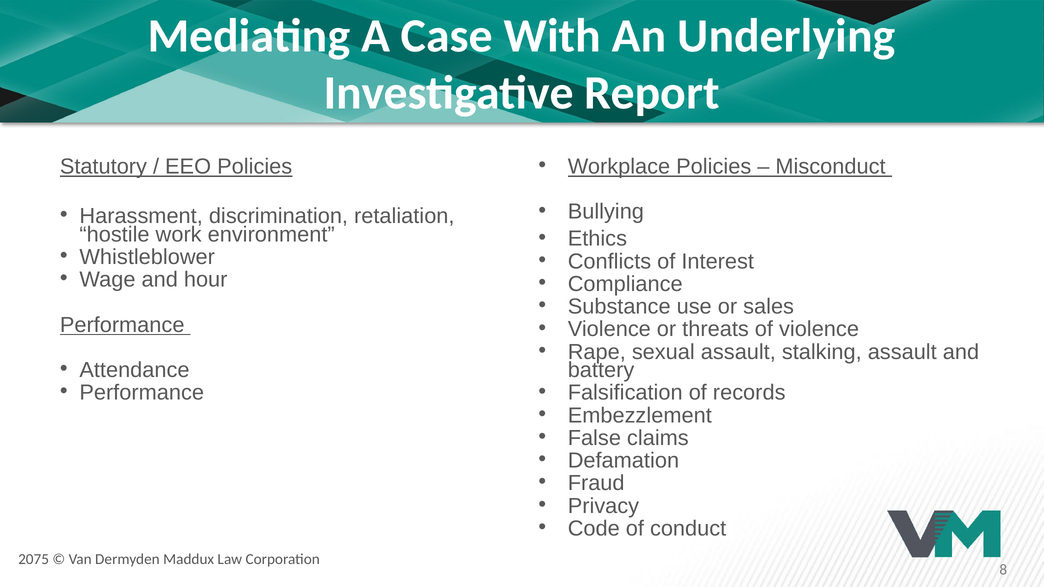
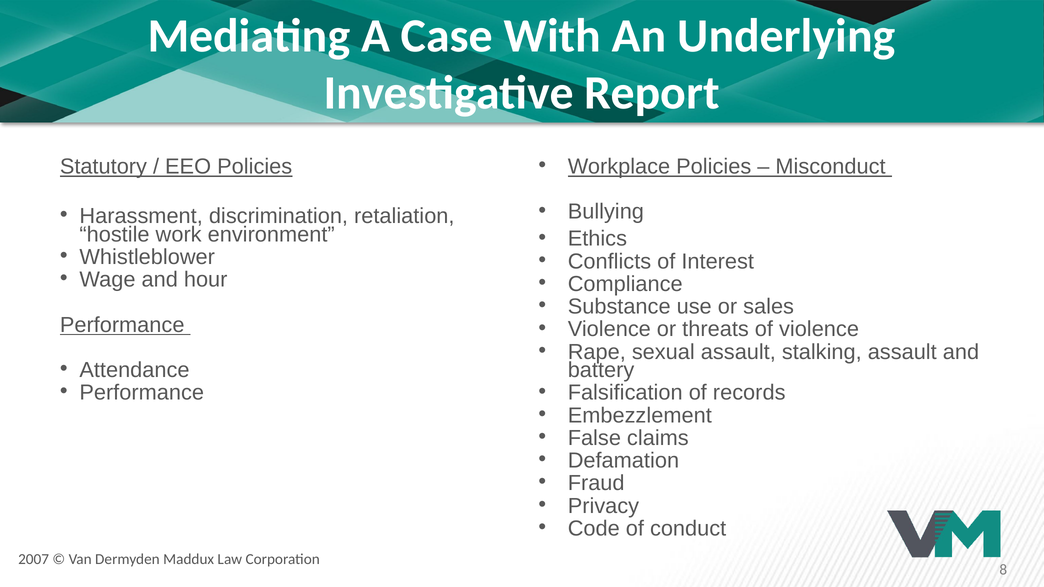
2075: 2075 -> 2007 (34, 559)
